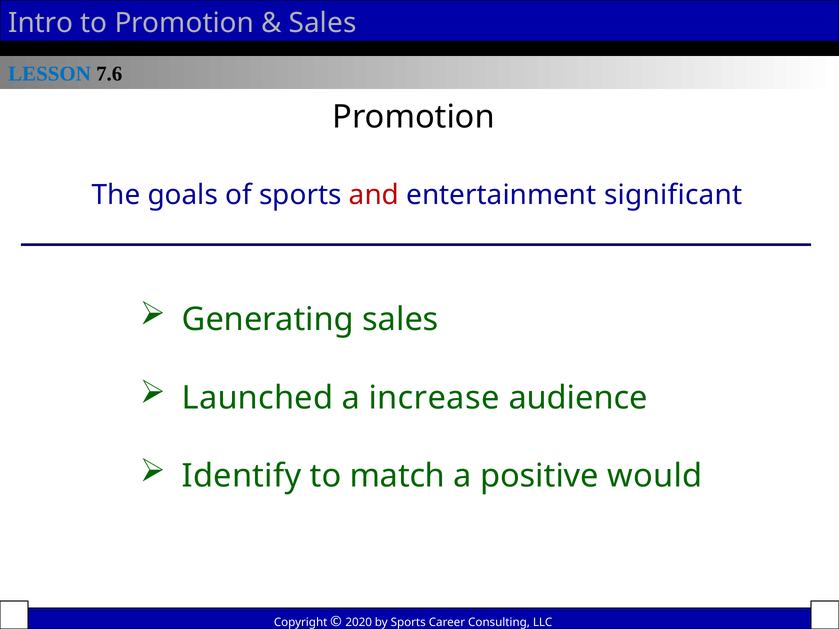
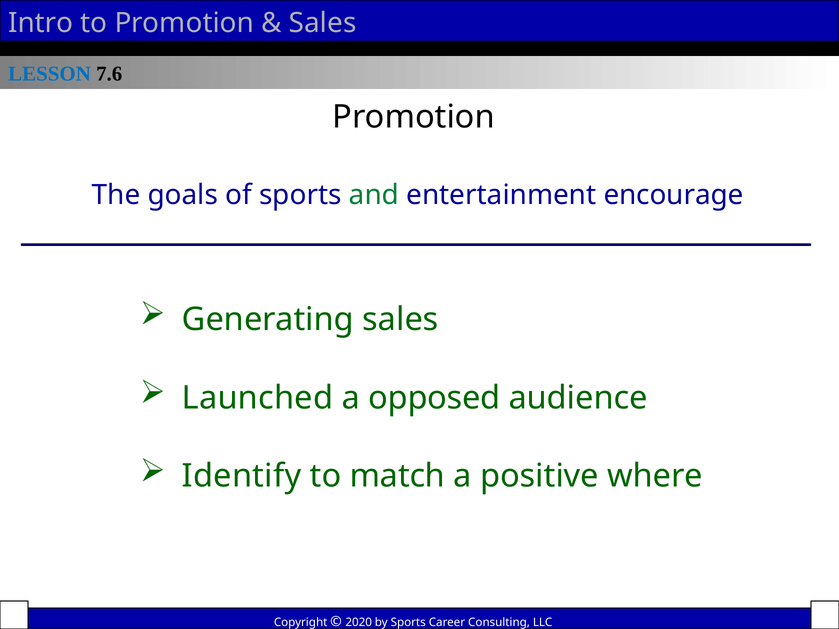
and colour: red -> green (374, 195)
significant: significant -> encourage (674, 195)
increase: increase -> opposed (434, 398)
would: would -> where (655, 476)
